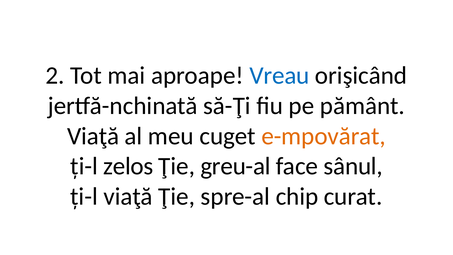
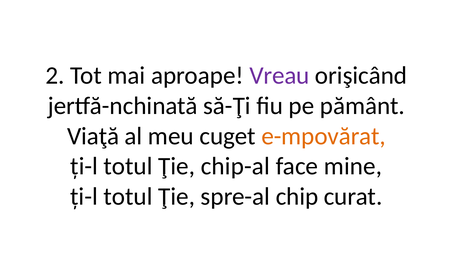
Vreau colour: blue -> purple (279, 76)
zelos: zelos -> totul (128, 166)
greu-al: greu-al -> chip-al (235, 166)
sânul: sânul -> mine (353, 166)
viaţă: viaţă -> totul (128, 196)
